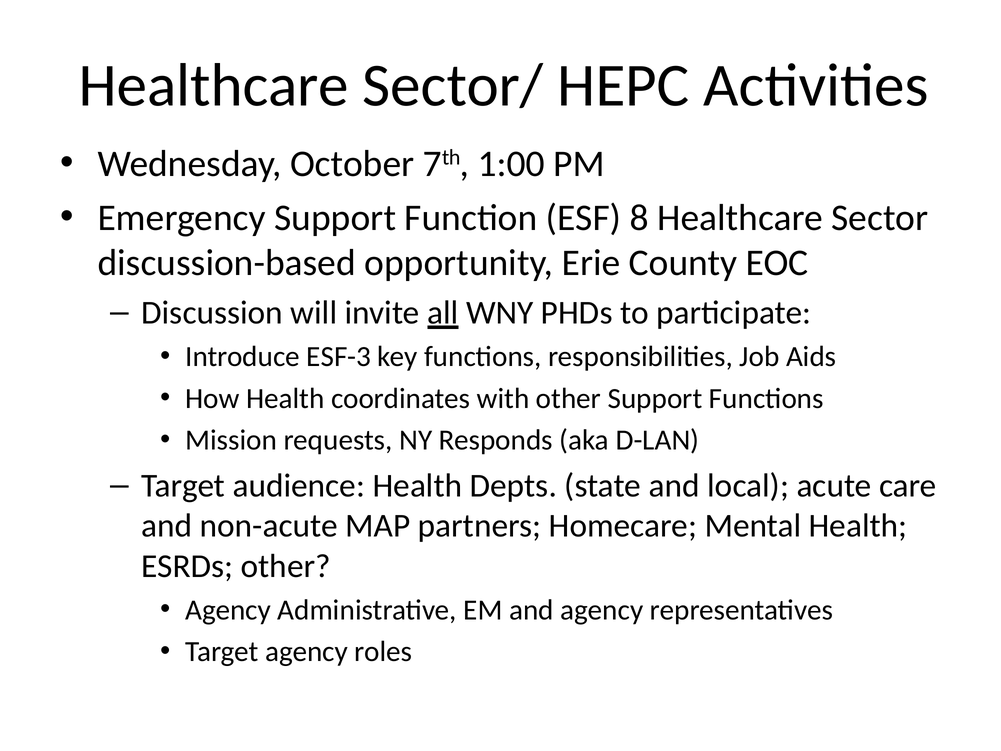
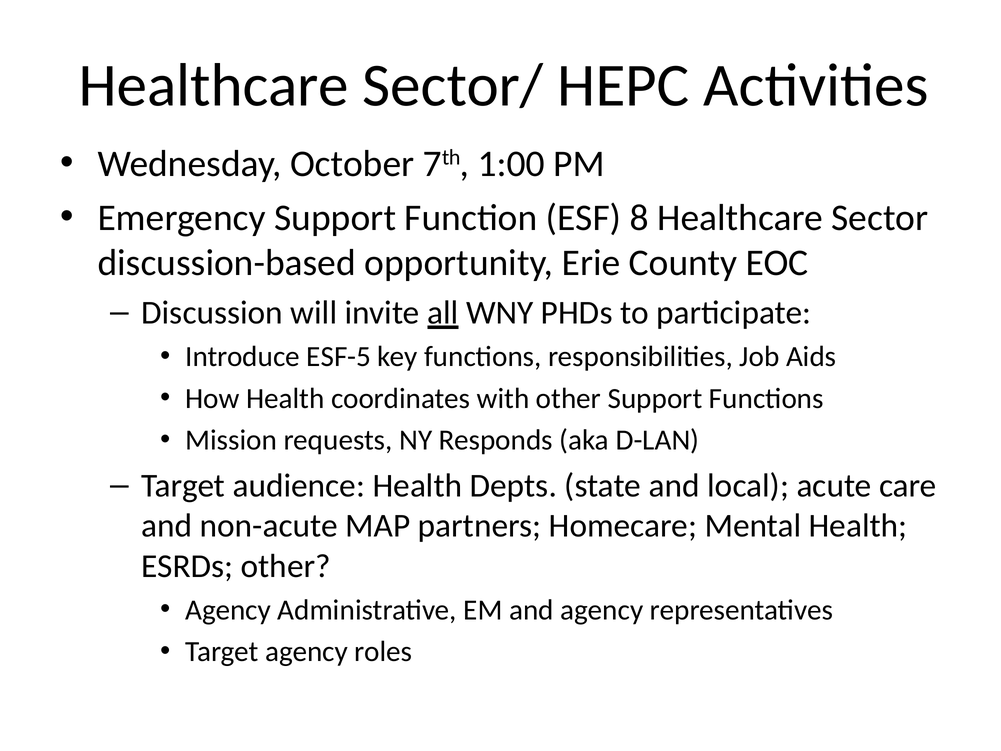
ESF-3: ESF-3 -> ESF-5 (339, 357)
